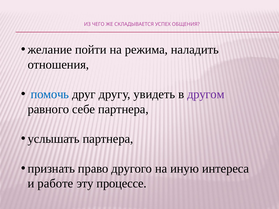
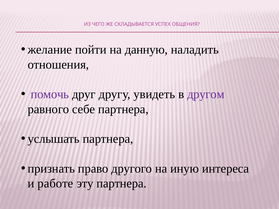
режима: режима -> данную (146, 50)
помочь colour: blue -> purple (50, 94)
эту процессе: процессе -> партнера (122, 184)
